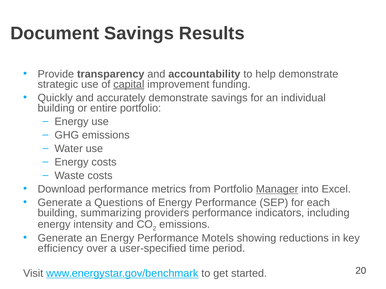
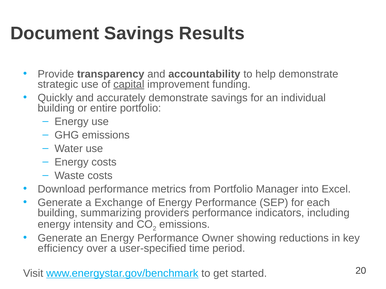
Manager underline: present -> none (277, 189)
Questions: Questions -> Exchange (119, 203)
Motels: Motels -> Owner (218, 239)
